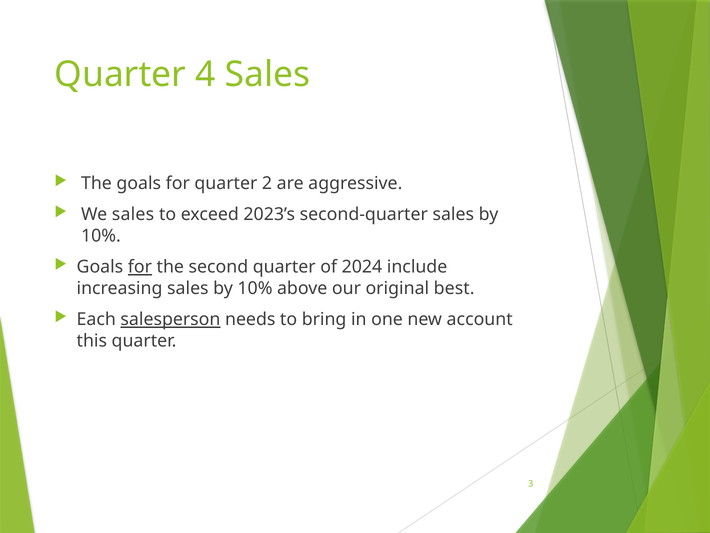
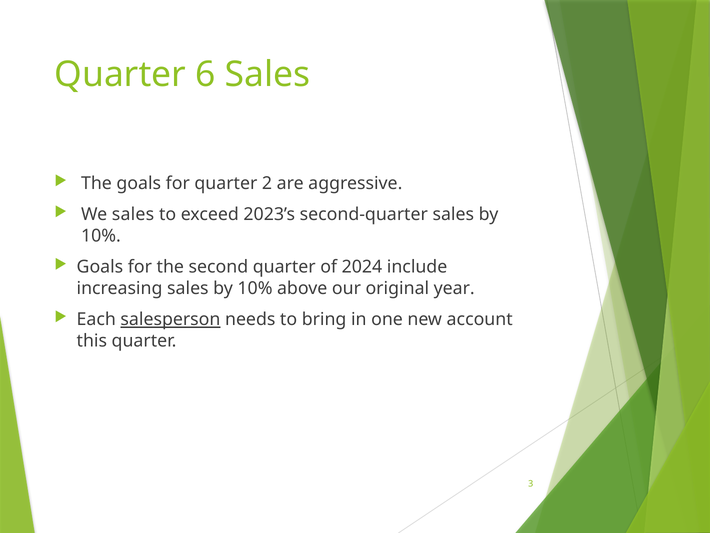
4: 4 -> 6 (205, 75)
for underline: present -> none (140, 267)
best: best -> year (454, 288)
